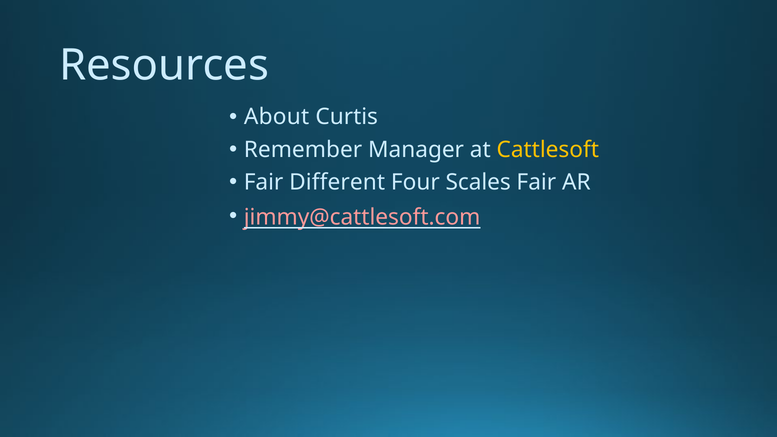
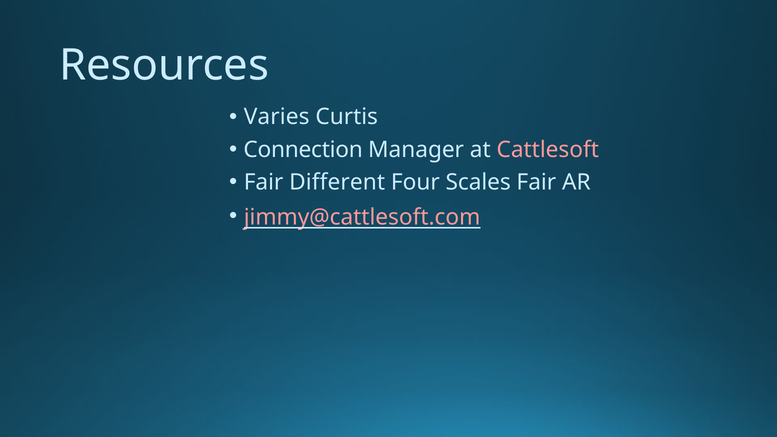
About: About -> Varies (277, 117)
Remember: Remember -> Connection (303, 150)
Cattlesoft colour: yellow -> pink (548, 150)
